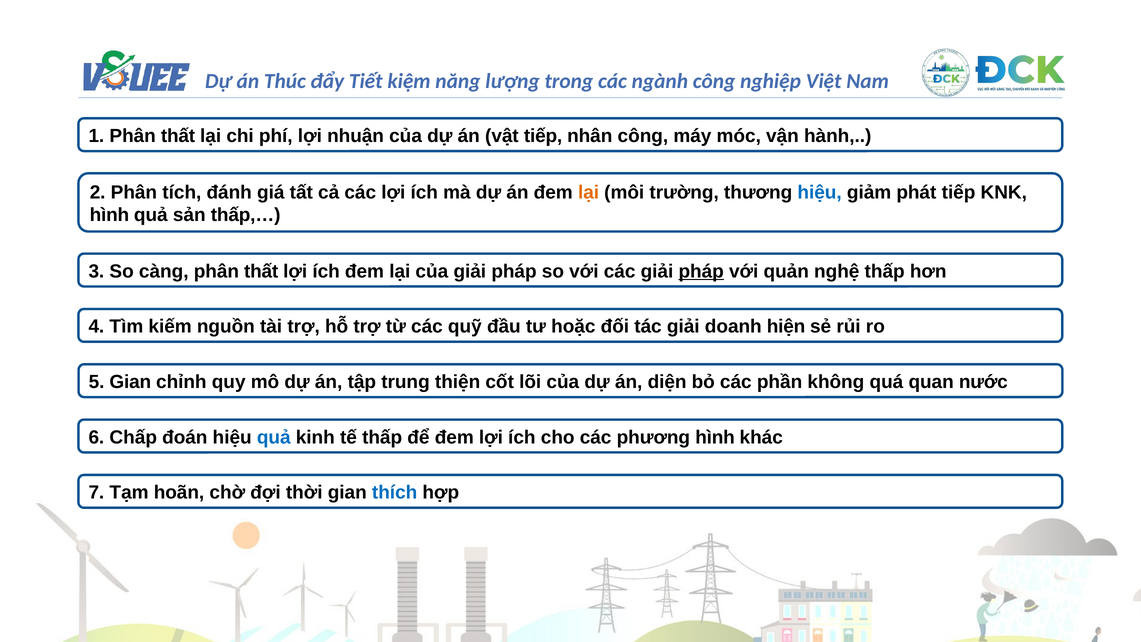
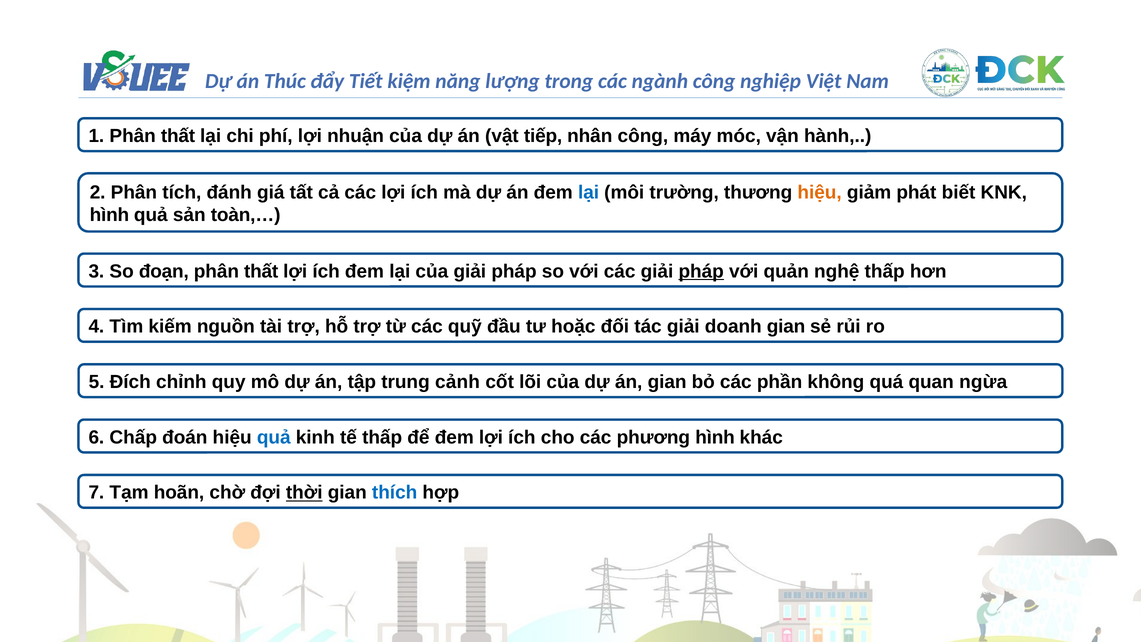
lại colour: orange -> blue (589, 192)
hiệu colour: blue -> orange (820, 192)
phát tiếp: tiếp -> biết (959, 192)
thấp,…: thấp,… -> toàn,… (246, 215)
càng: càng -> đoạn (164, 271)
doanh hiện: hiện -> gian (786, 327)
5 Gian: Gian -> Đích (130, 382)
thiện: thiện -> cảnh (457, 382)
án diện: diện -> gian (667, 382)
nước: nước -> ngừa (983, 382)
thời underline: none -> present (304, 493)
